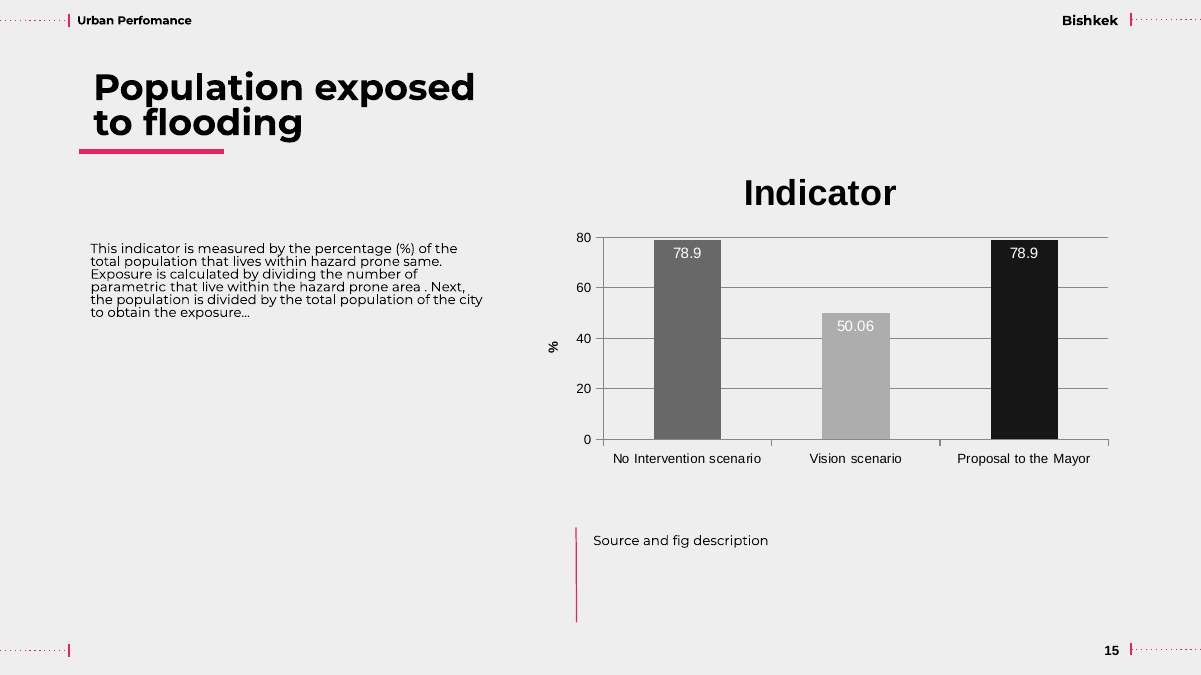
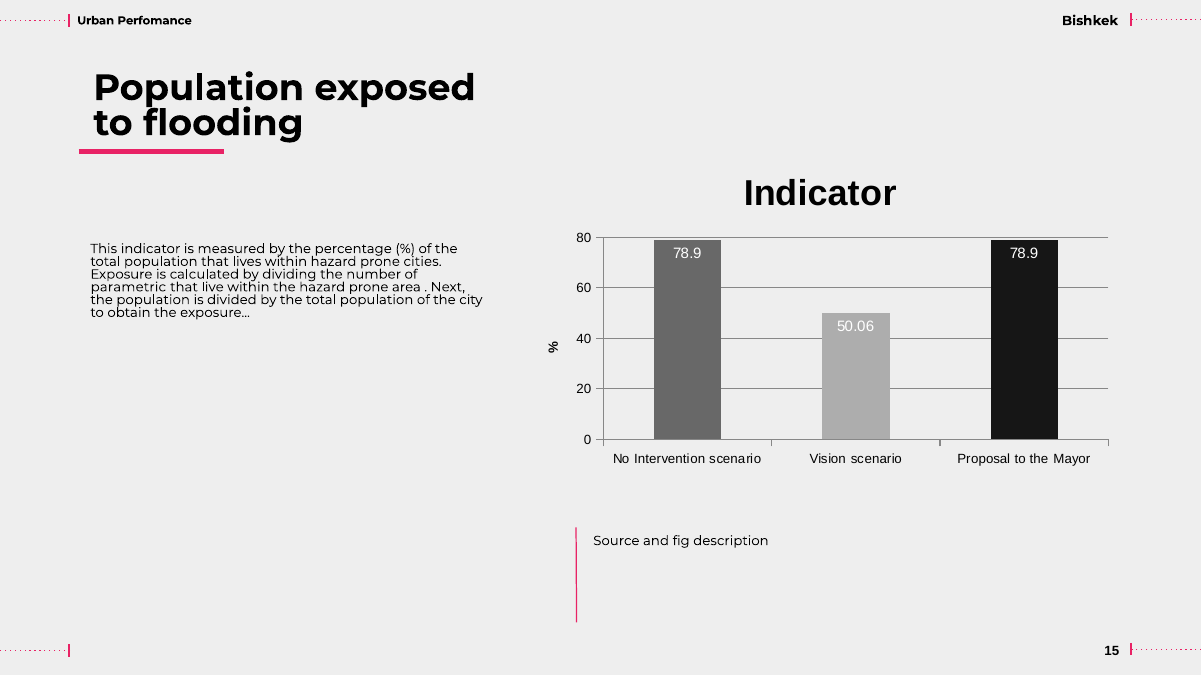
same: same -> cities (423, 262)
